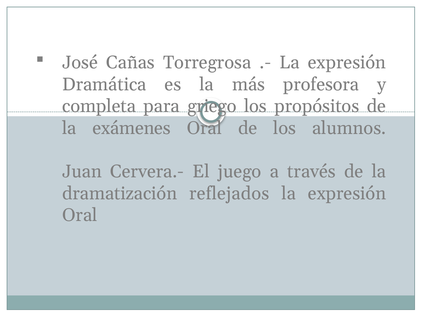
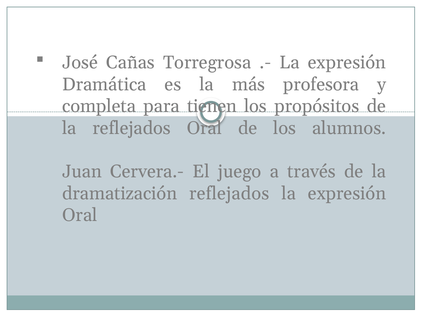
griego: griego -> tienen (212, 106)
la exámenes: exámenes -> reflejados (132, 128)
